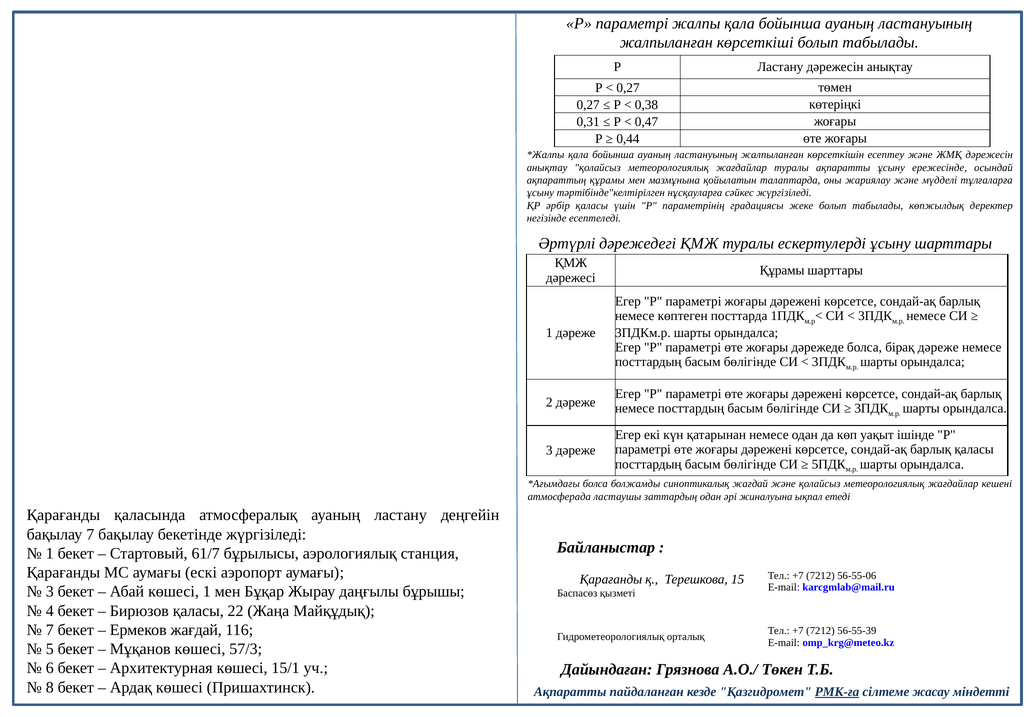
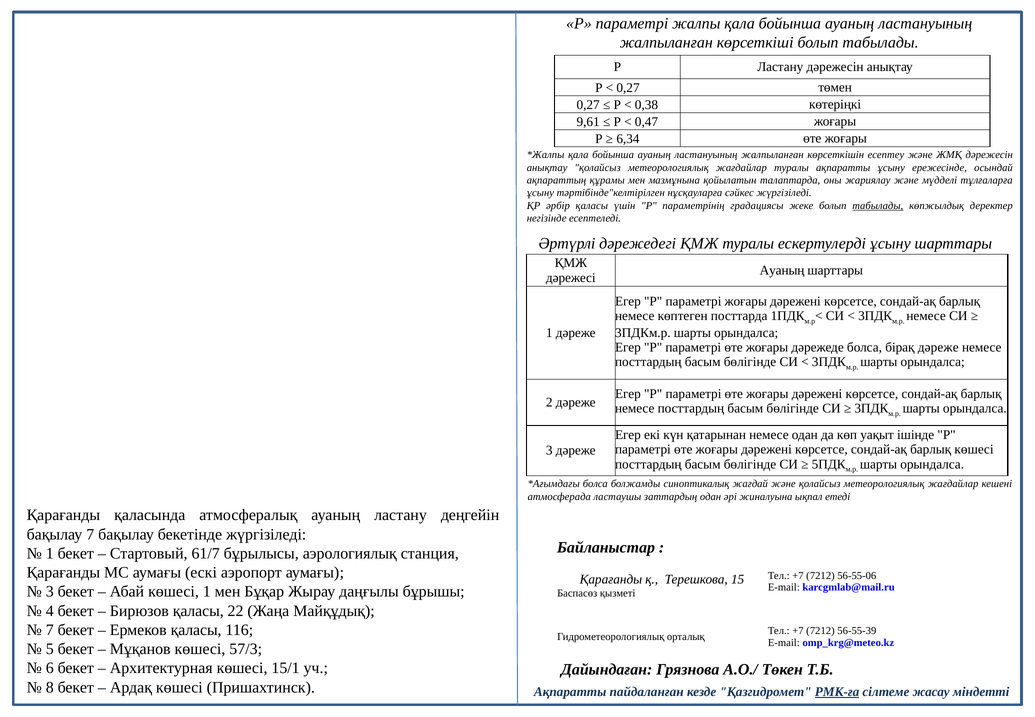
0,31: 0,31 -> 9,61 (588, 122)
0,44: 0,44 -> 6,34 (628, 139)
табылады underline: none -> present (878, 206)
Құрамы: Құрамы -> Ауаның (782, 270)
барлық қаласы: қаласы -> көшесі (974, 449)
Ермеков жағдай: жағдай -> қаласы (196, 630)
